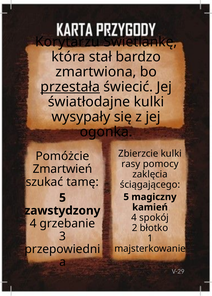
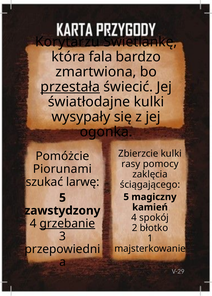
stał: stał -> fala (101, 57)
Zmartwień: Zmartwień -> Piorunami (62, 168)
tamę: tamę -> larwę (83, 181)
grzebanie underline: none -> present (67, 223)
